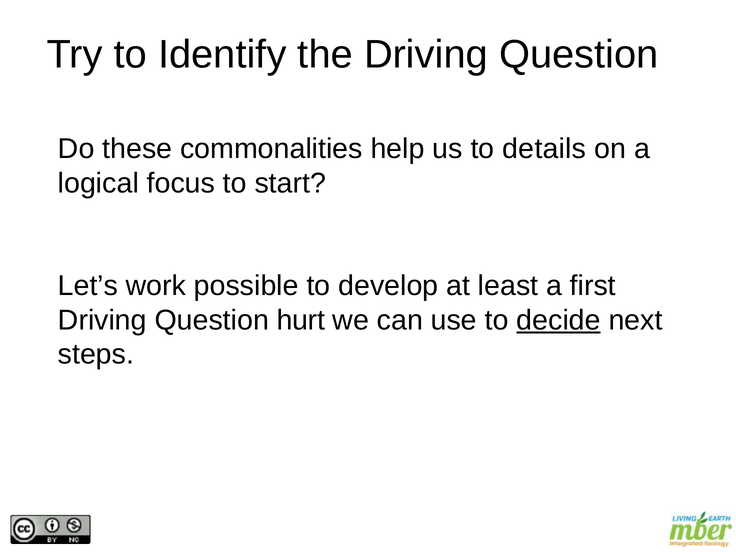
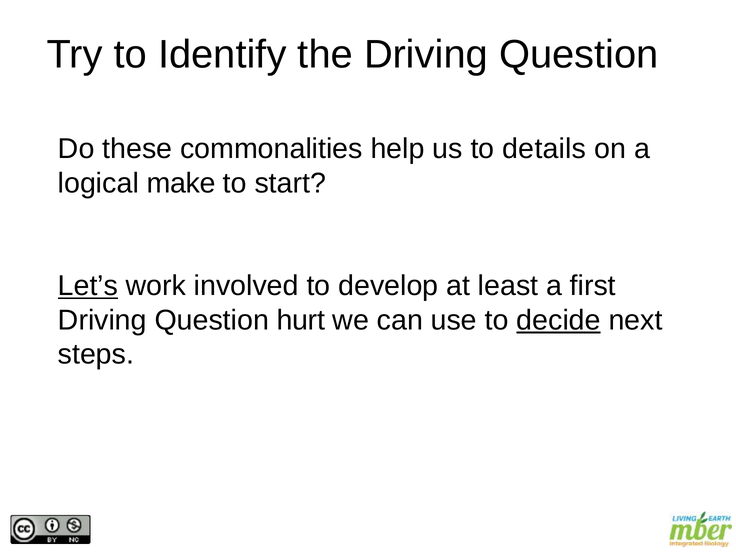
focus: focus -> make (181, 183)
Let’s underline: none -> present (88, 286)
possible: possible -> involved (246, 286)
